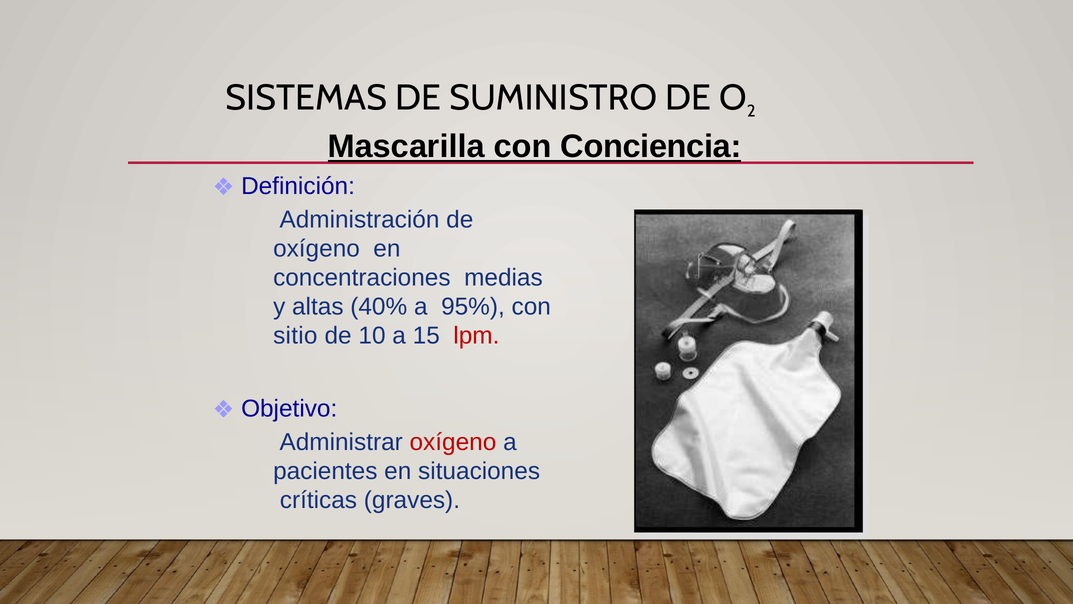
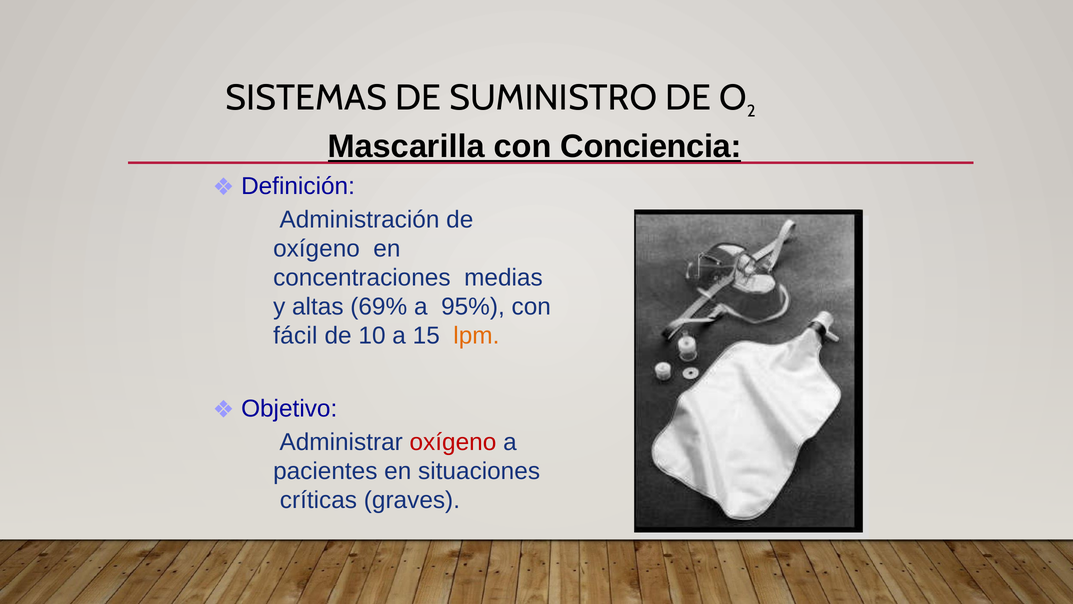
40%: 40% -> 69% (379, 307)
sitio: sitio -> fácil (295, 336)
lpm colour: red -> orange (476, 336)
